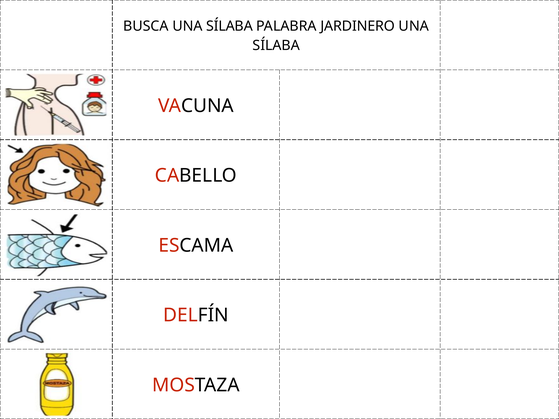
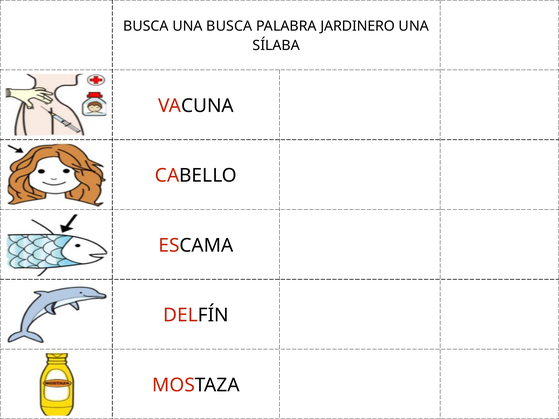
BUSCA UNA SÍLABA: SÍLABA -> BUSCA (229, 26)
